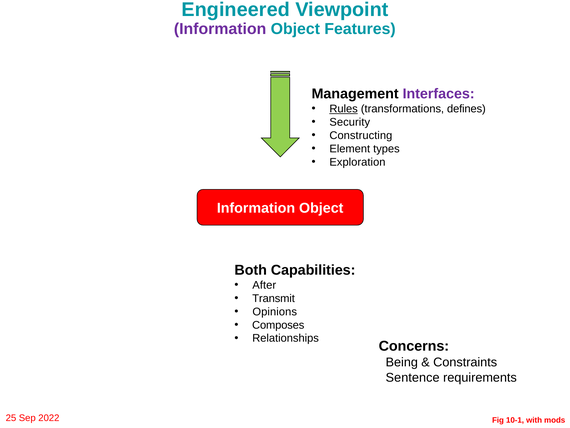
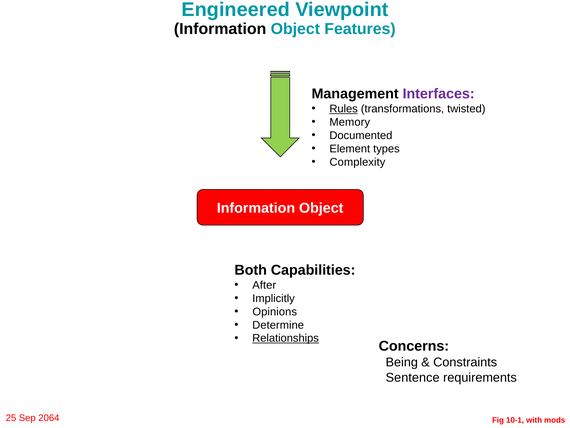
Information colour: purple -> black (220, 29)
defines: defines -> twisted (466, 109)
Security: Security -> Memory (350, 122)
Constructing: Constructing -> Documented (361, 135)
Exploration: Exploration -> Complexity (357, 162)
Transmit: Transmit -> Implicitly (274, 298)
Composes: Composes -> Determine (278, 325)
Relationships underline: none -> present (286, 338)
2022: 2022 -> 2064 (49, 418)
